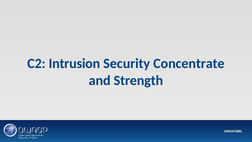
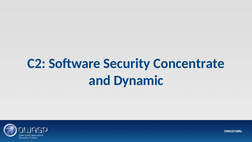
Intrusion: Intrusion -> Software (74, 63)
Strength: Strength -> Dynamic (139, 80)
